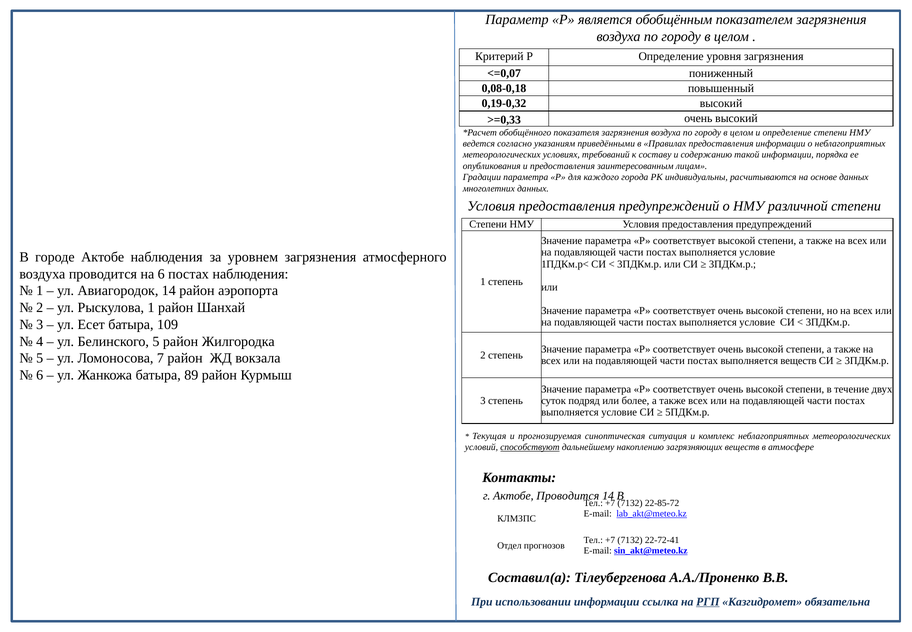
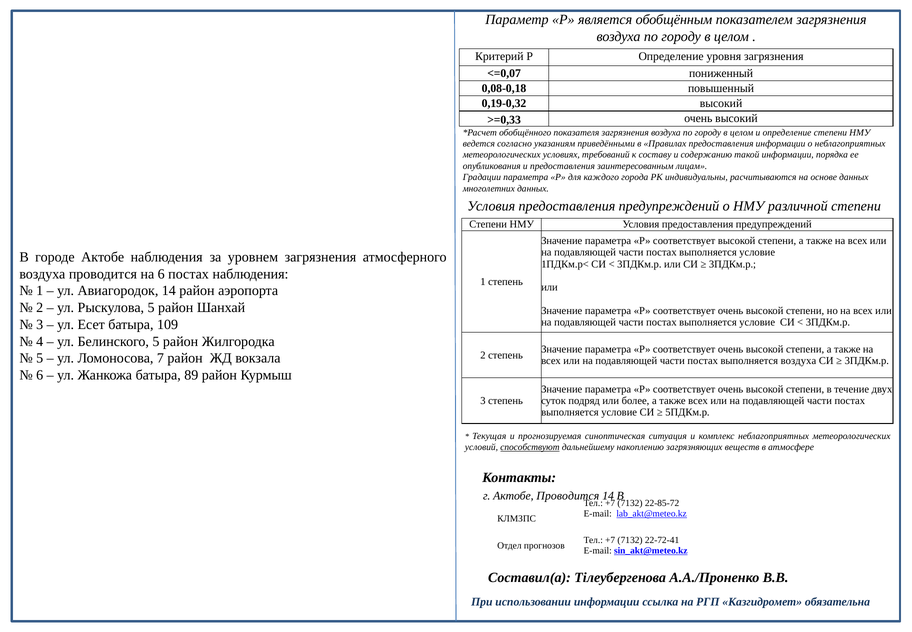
Рыскулова 1: 1 -> 5 (151, 307)
выполняется веществ: веществ -> воздуха (798, 361)
РГП underline: present -> none (708, 601)
